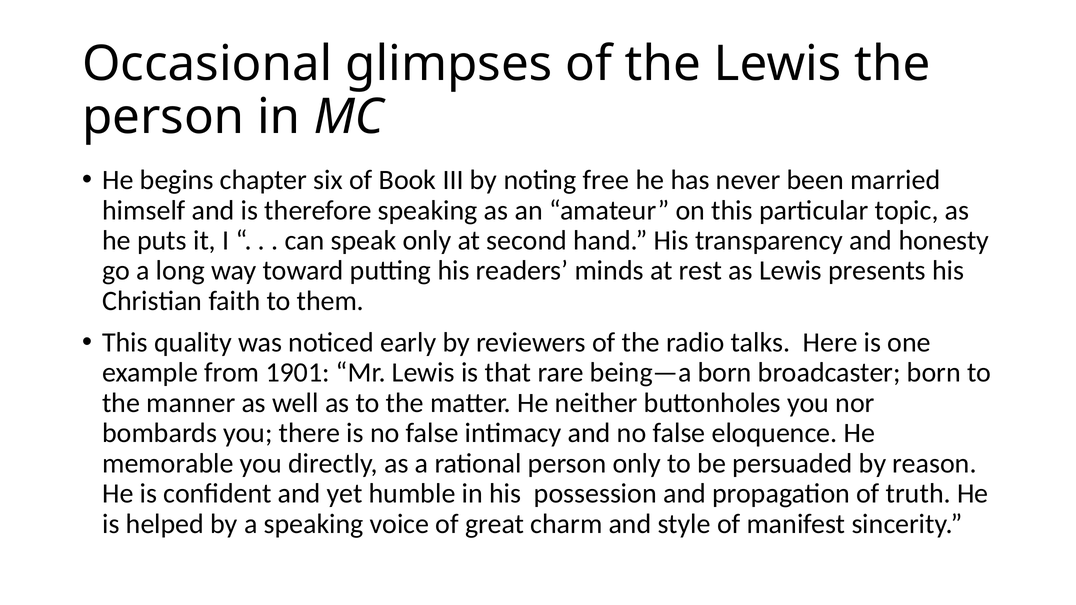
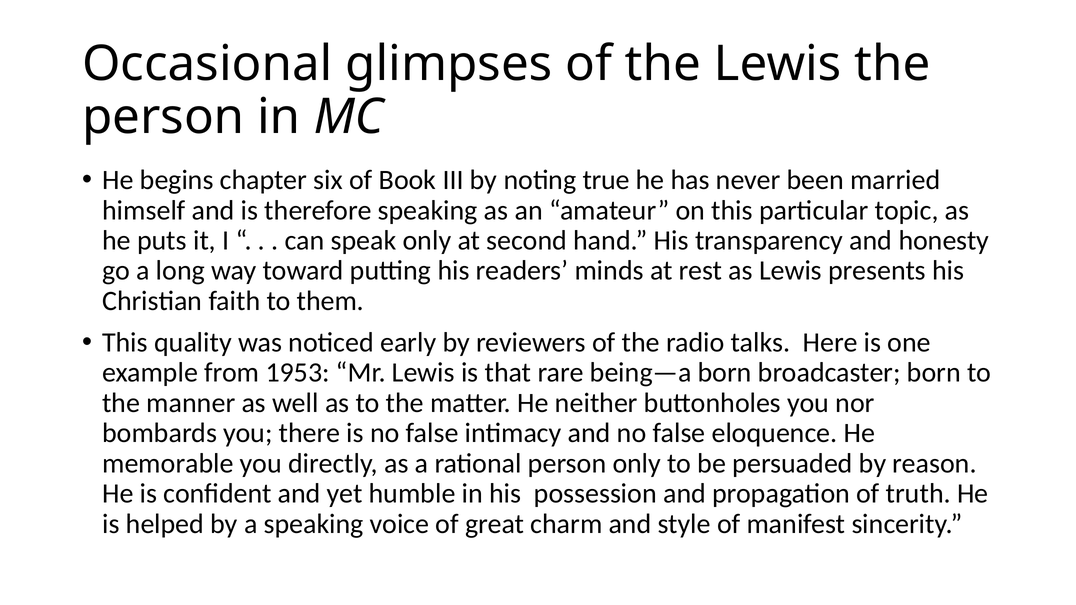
free: free -> true (606, 180)
1901: 1901 -> 1953 (298, 373)
